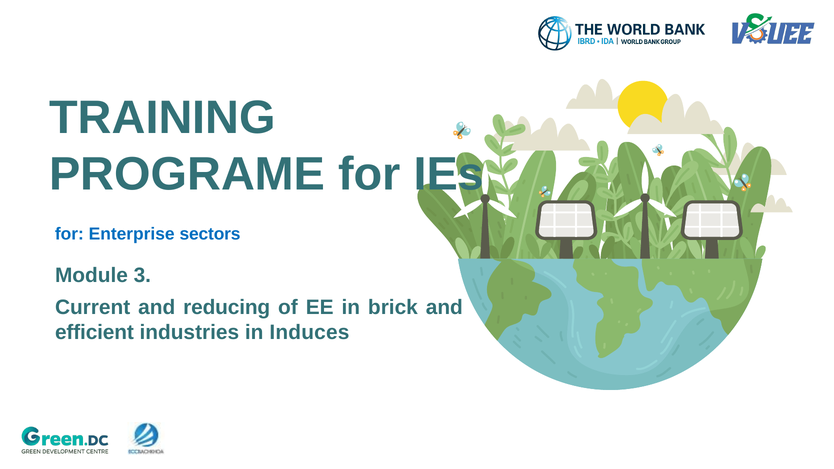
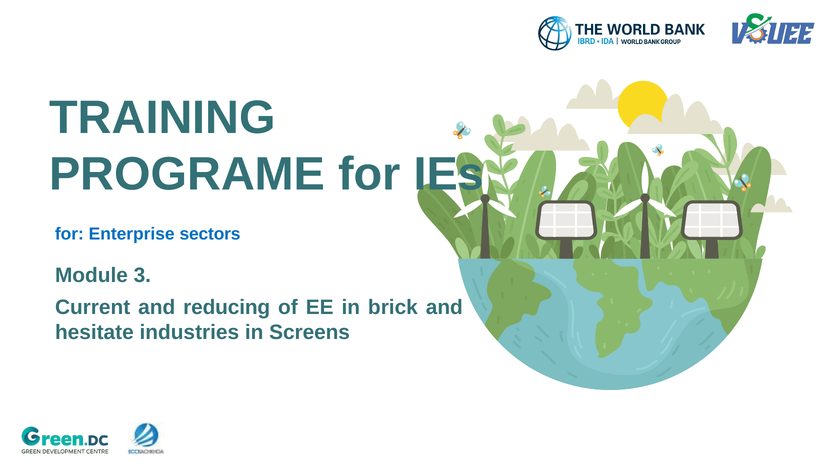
efficient: efficient -> hesitate (94, 332)
Induces: Induces -> Screens (310, 332)
